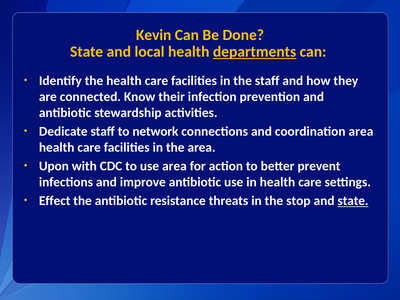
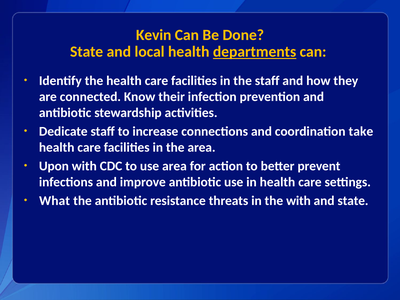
network: network -> increase (155, 132)
coordination area: area -> take (361, 132)
Effect: Effect -> What (55, 201)
the stop: stop -> with (298, 201)
state underline: present -> none (353, 201)
